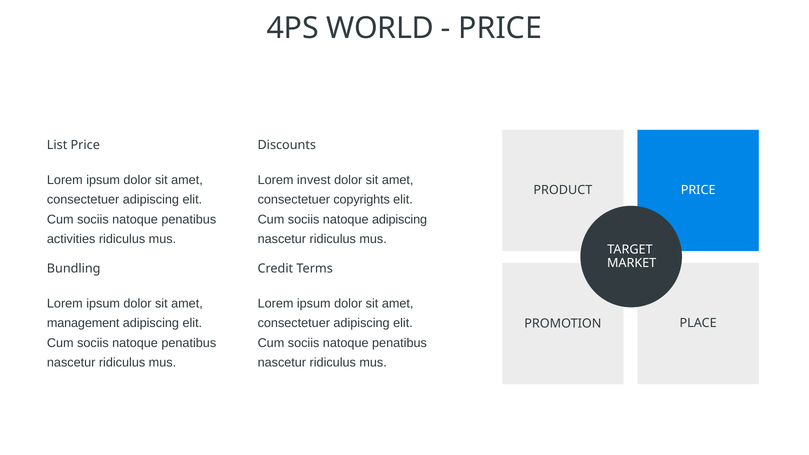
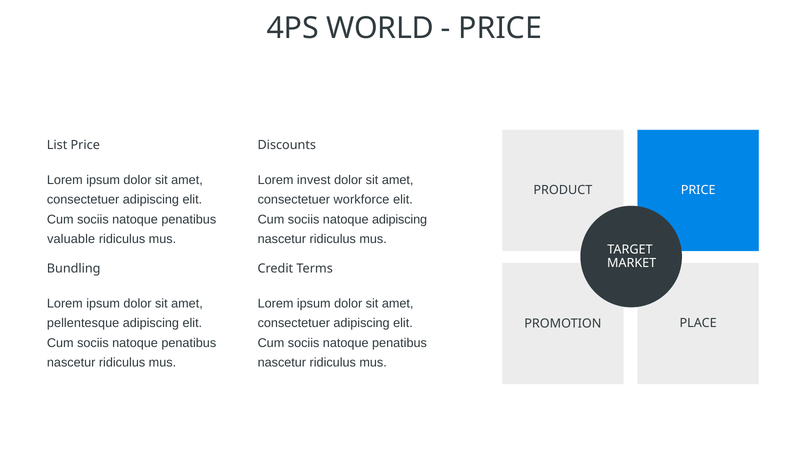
copyrights: copyrights -> workforce (361, 200)
activities: activities -> valuable (71, 239)
management: management -> pellentesque (83, 323)
